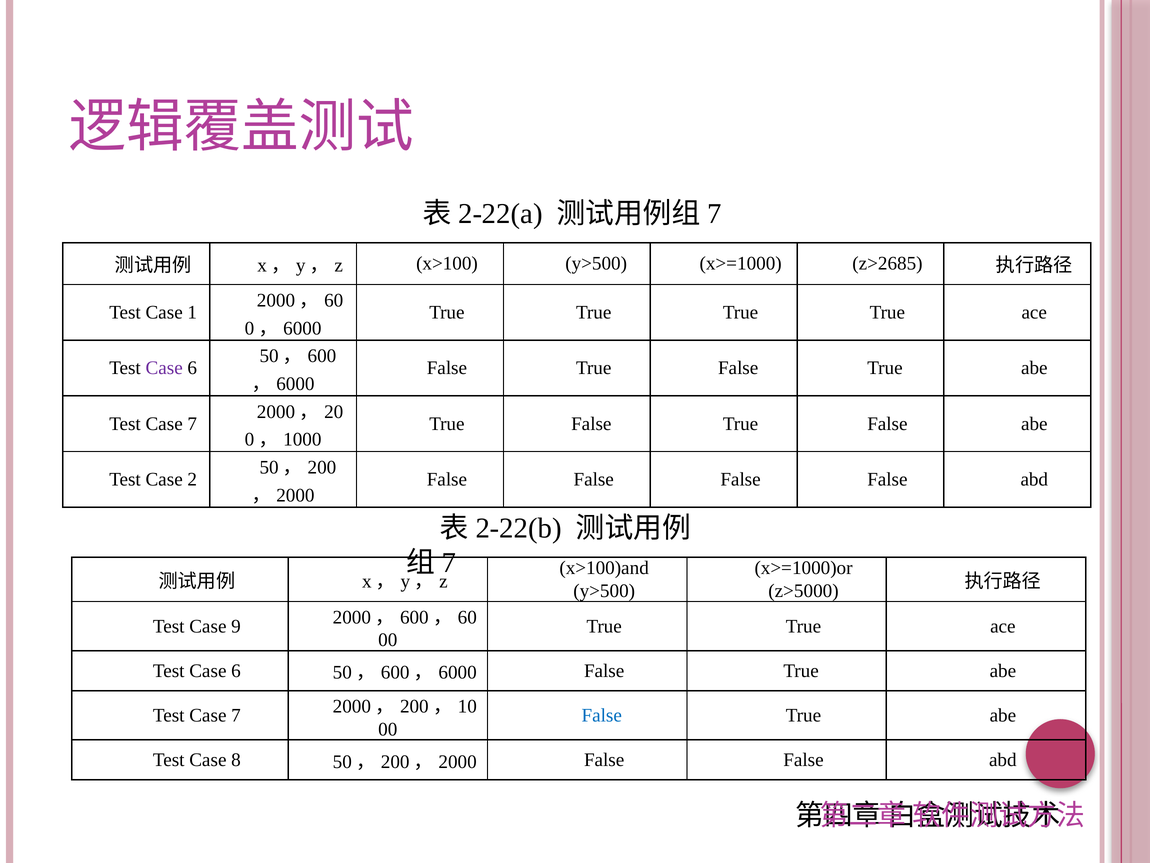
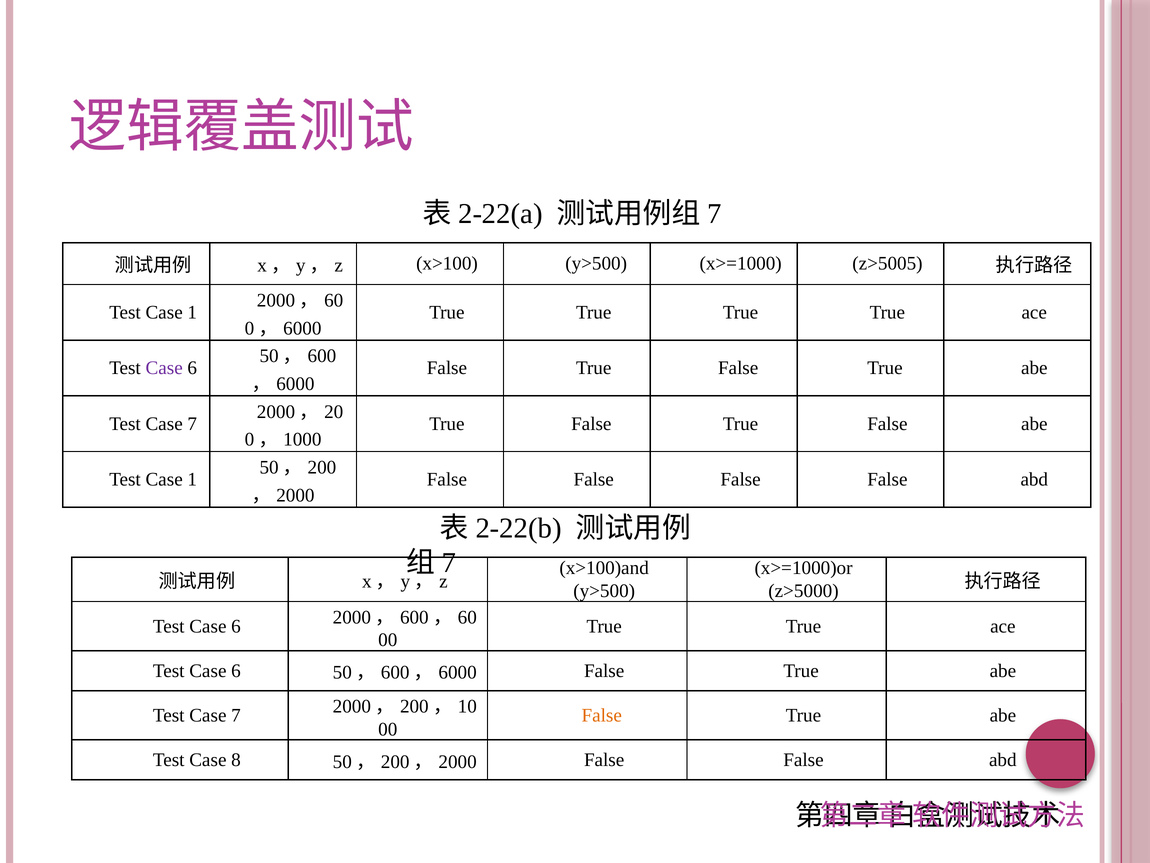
z>2685: z>2685 -> z>5005 (887, 264)
2: 2 -> 1 (192, 479)
9: 9 -> 6 (236, 626)
False colour: blue -> orange (602, 715)
